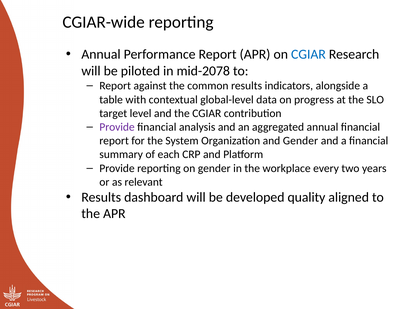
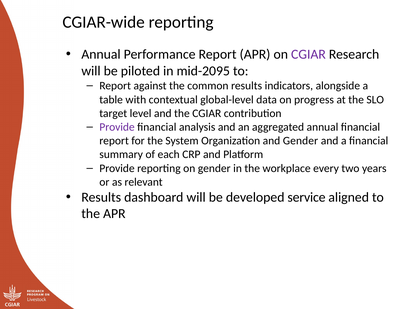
CGIAR colour: blue -> purple (308, 54)
mid-2078: mid-2078 -> mid-2095 (203, 71)
quality: quality -> service (307, 197)
